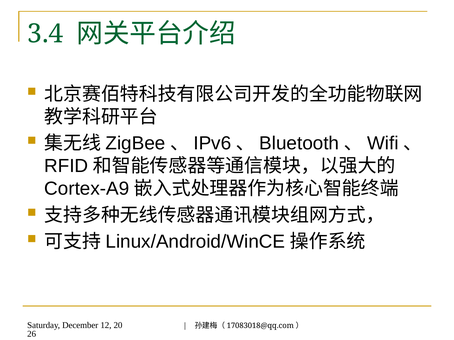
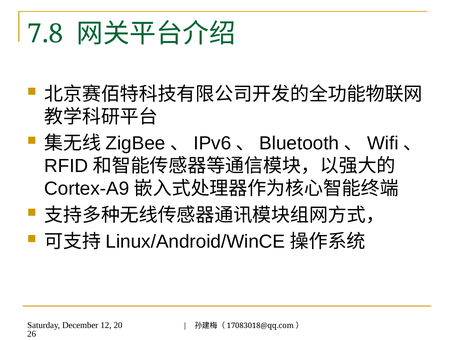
3.4: 3.4 -> 7.8 (45, 34)
